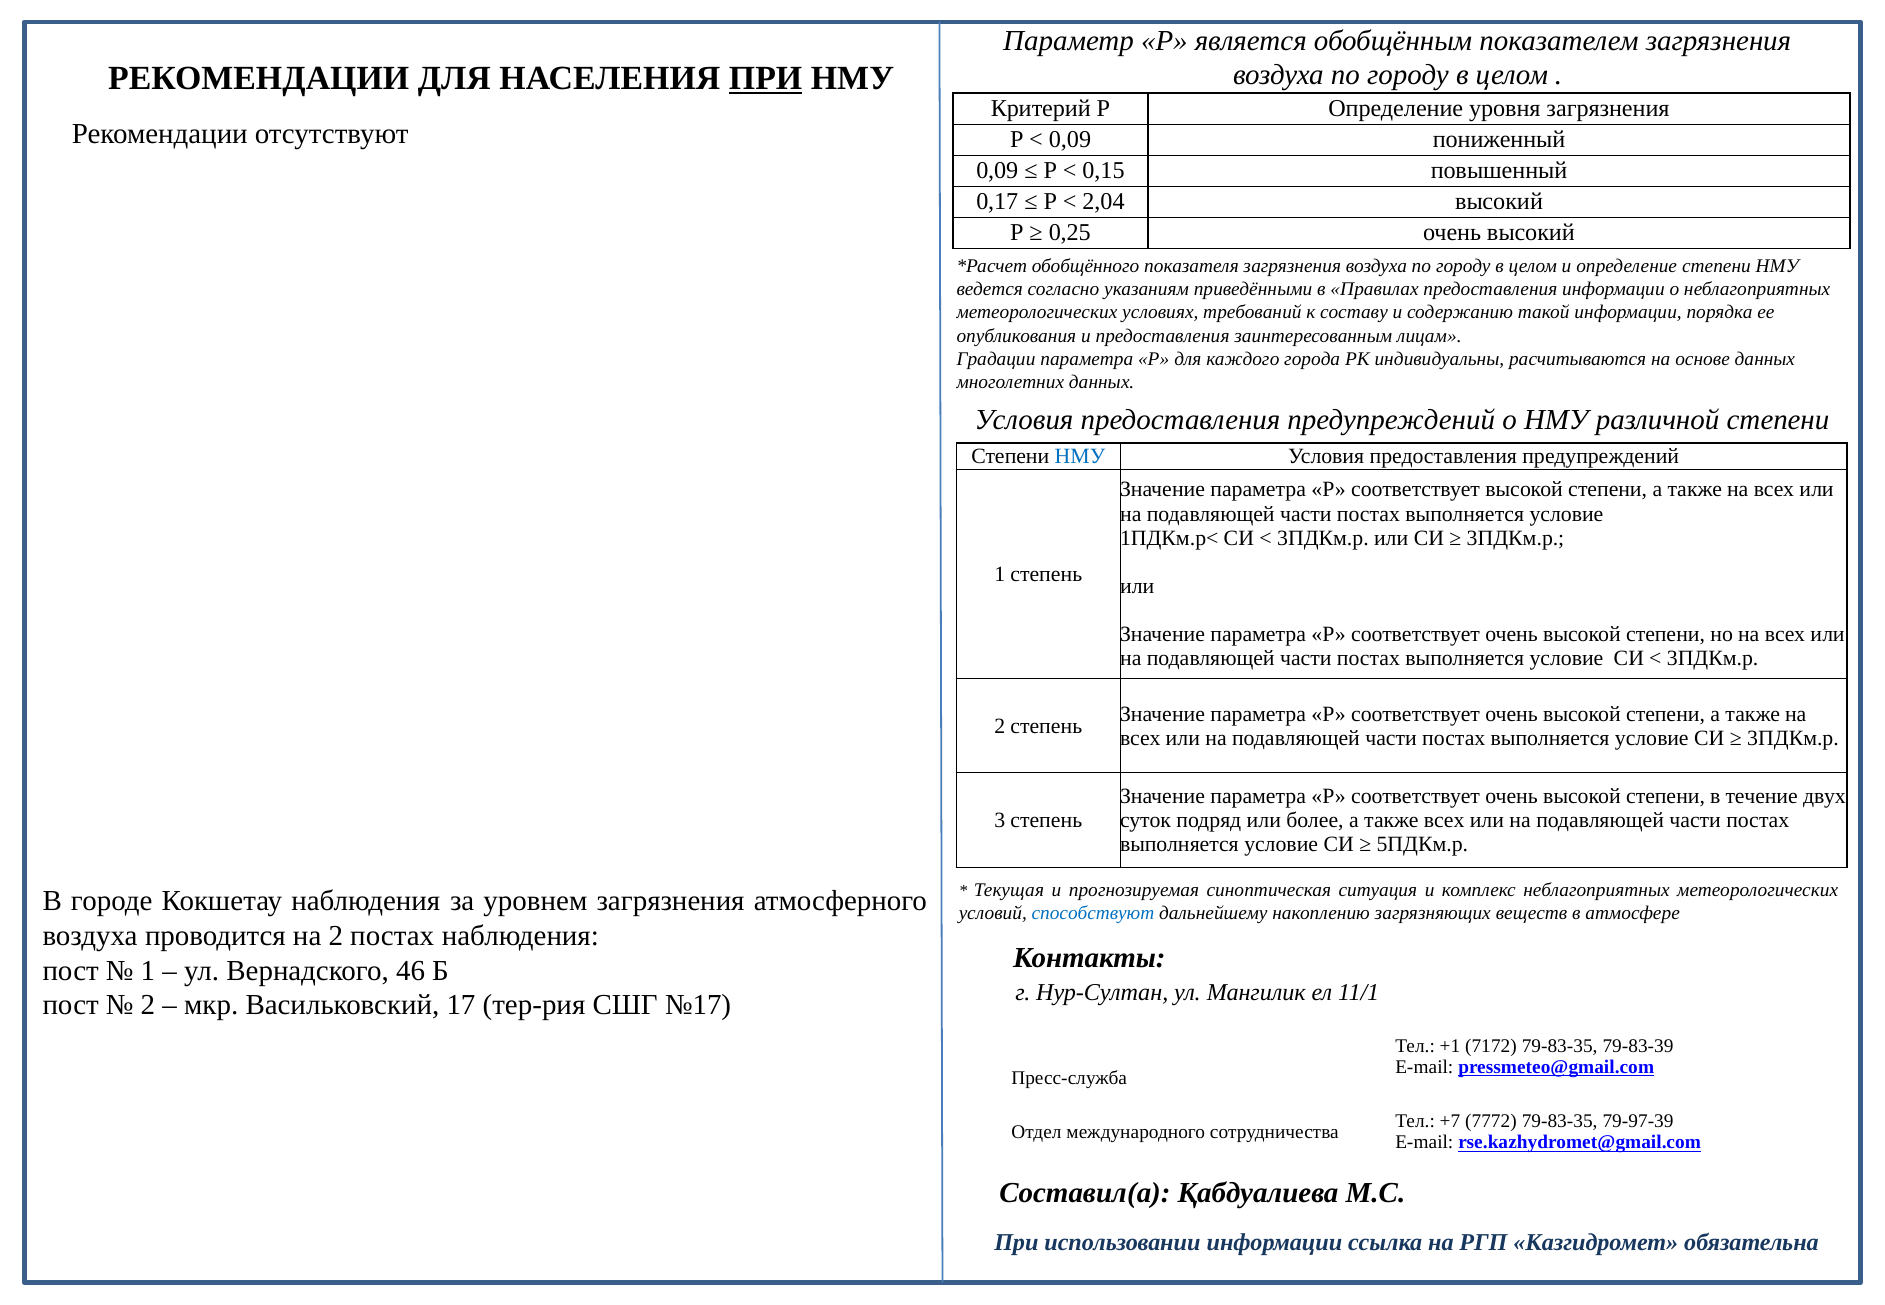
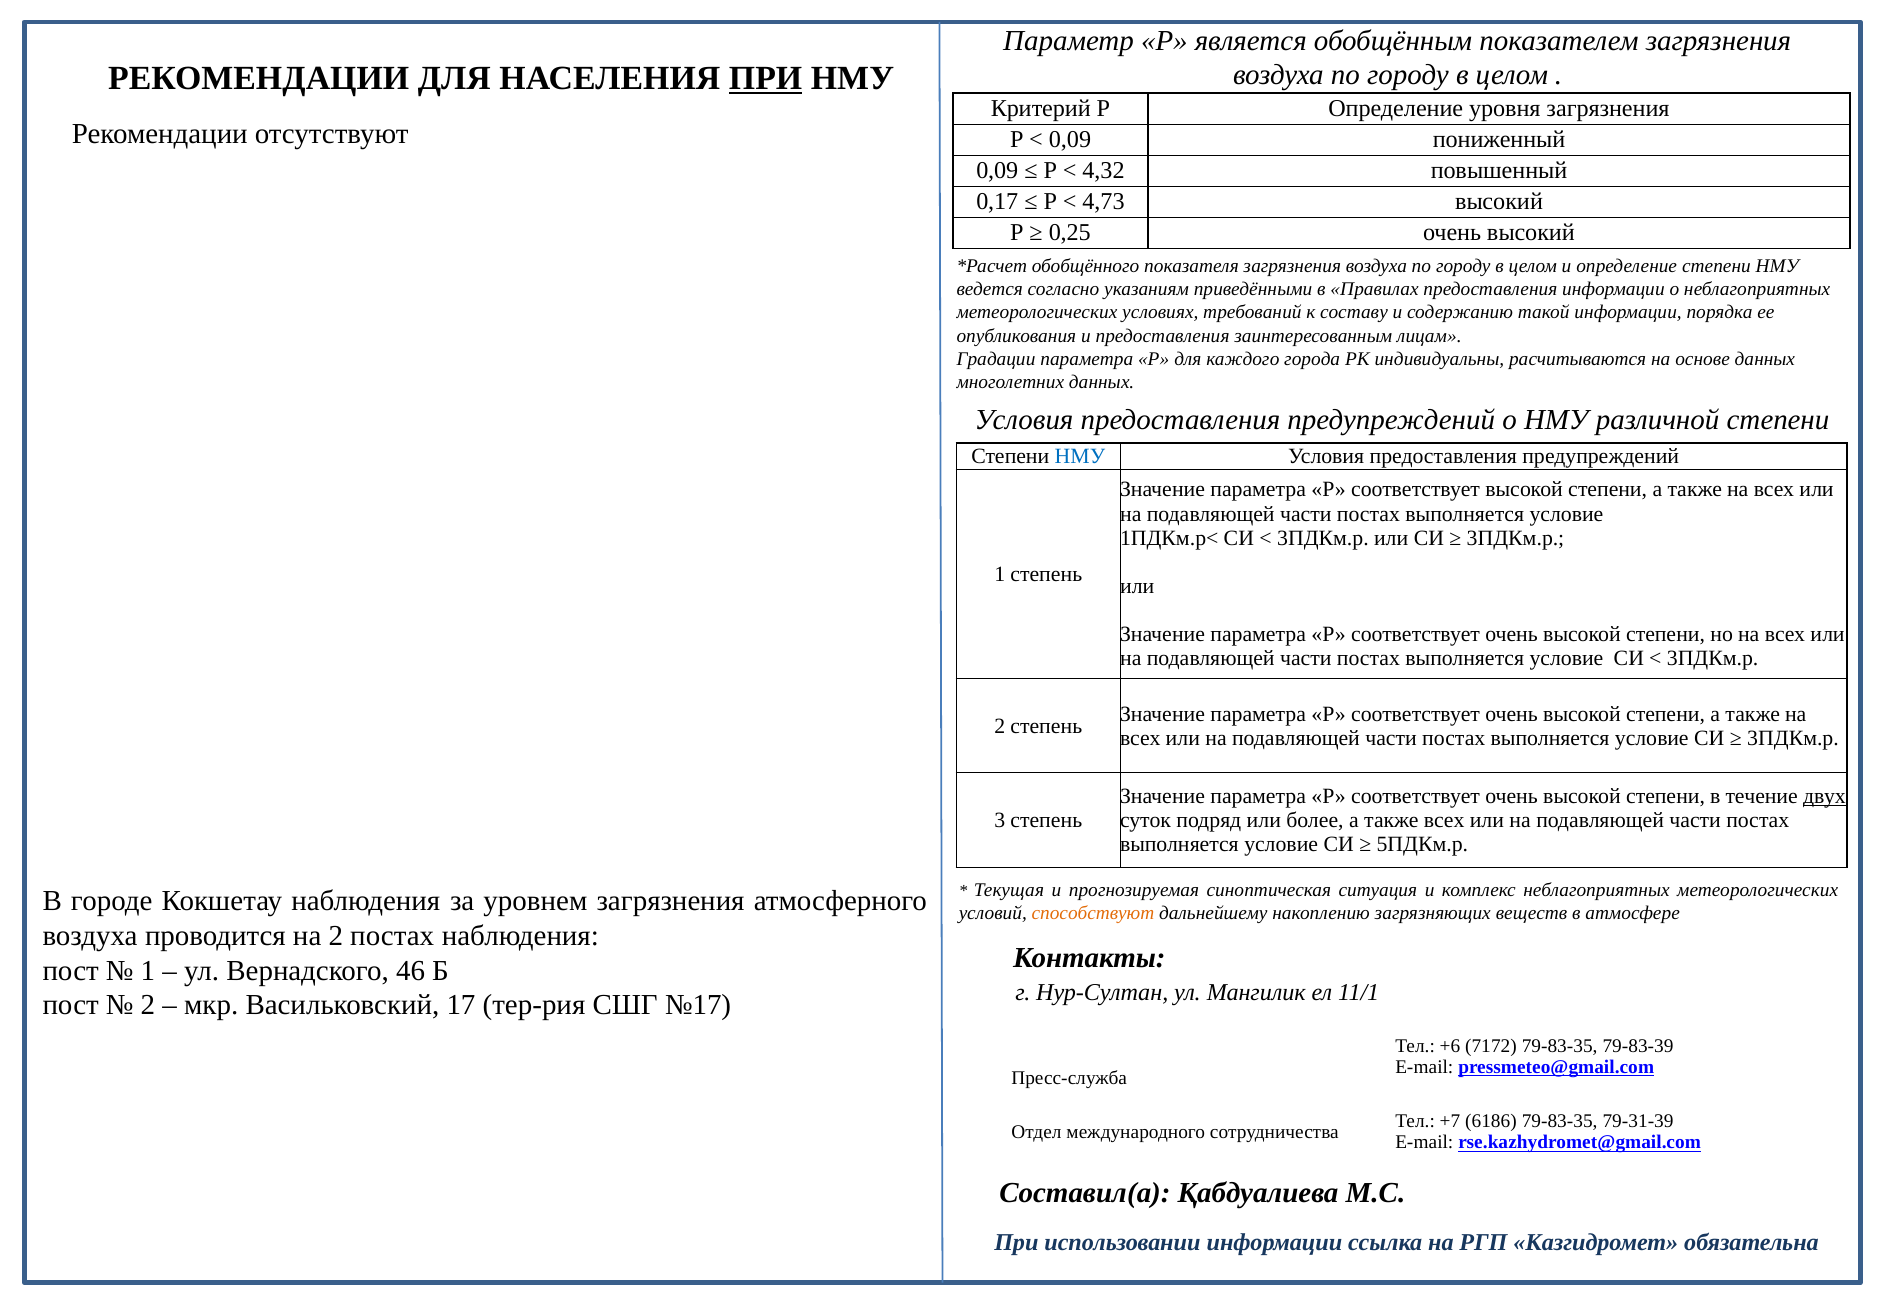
0,15: 0,15 -> 4,32 (1103, 171)
2,04: 2,04 -> 4,73 (1103, 202)
двух underline: none -> present (1825, 796)
способствуют colour: blue -> orange (1093, 914)
+1: +1 -> +6 (1450, 1046)
7772: 7772 -> 6186 (1491, 1121)
79-97-39: 79-97-39 -> 79-31-39 (1638, 1121)
